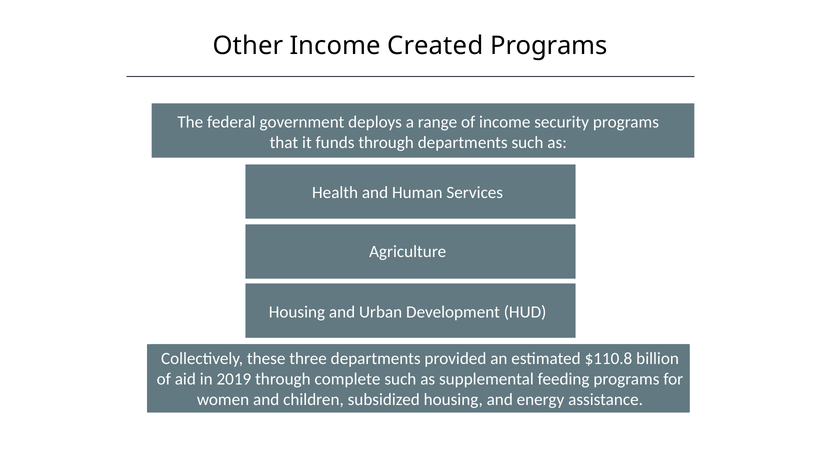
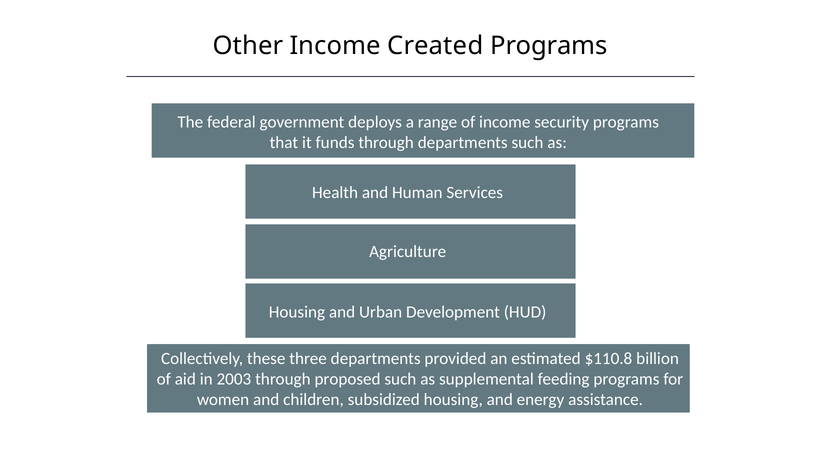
2019: 2019 -> 2003 (234, 379)
complete: complete -> proposed (348, 379)
